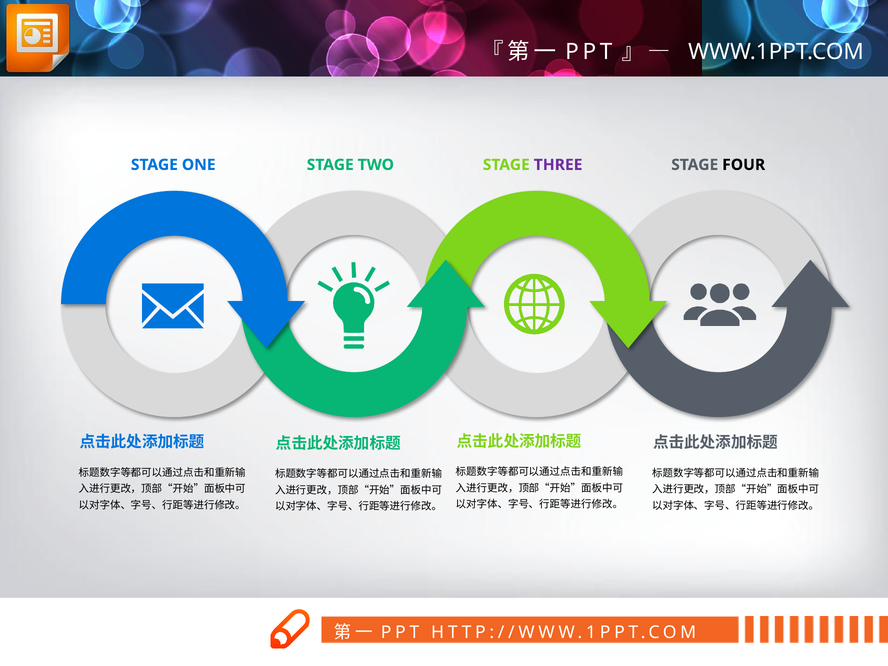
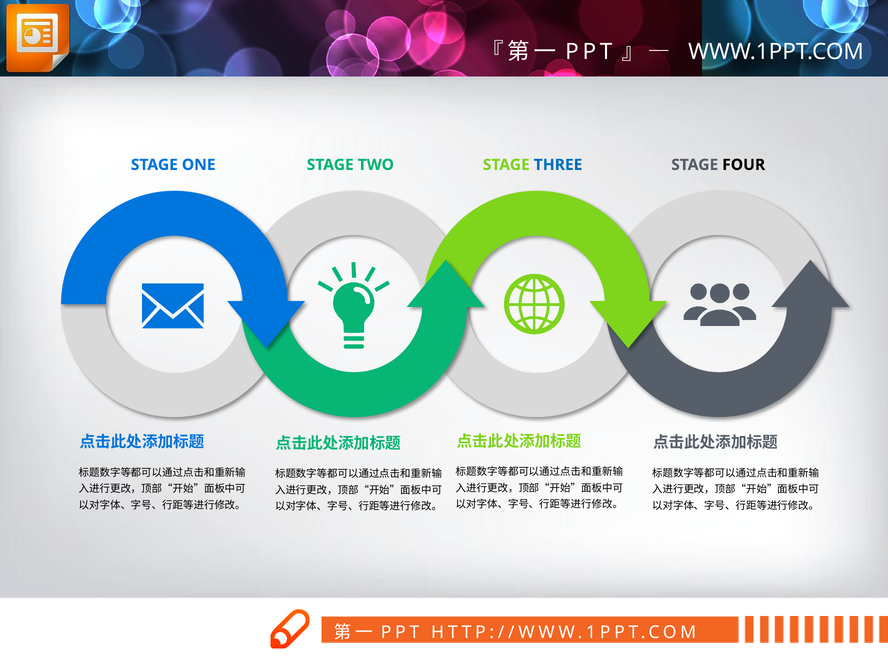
THREE colour: purple -> blue (558, 165)
